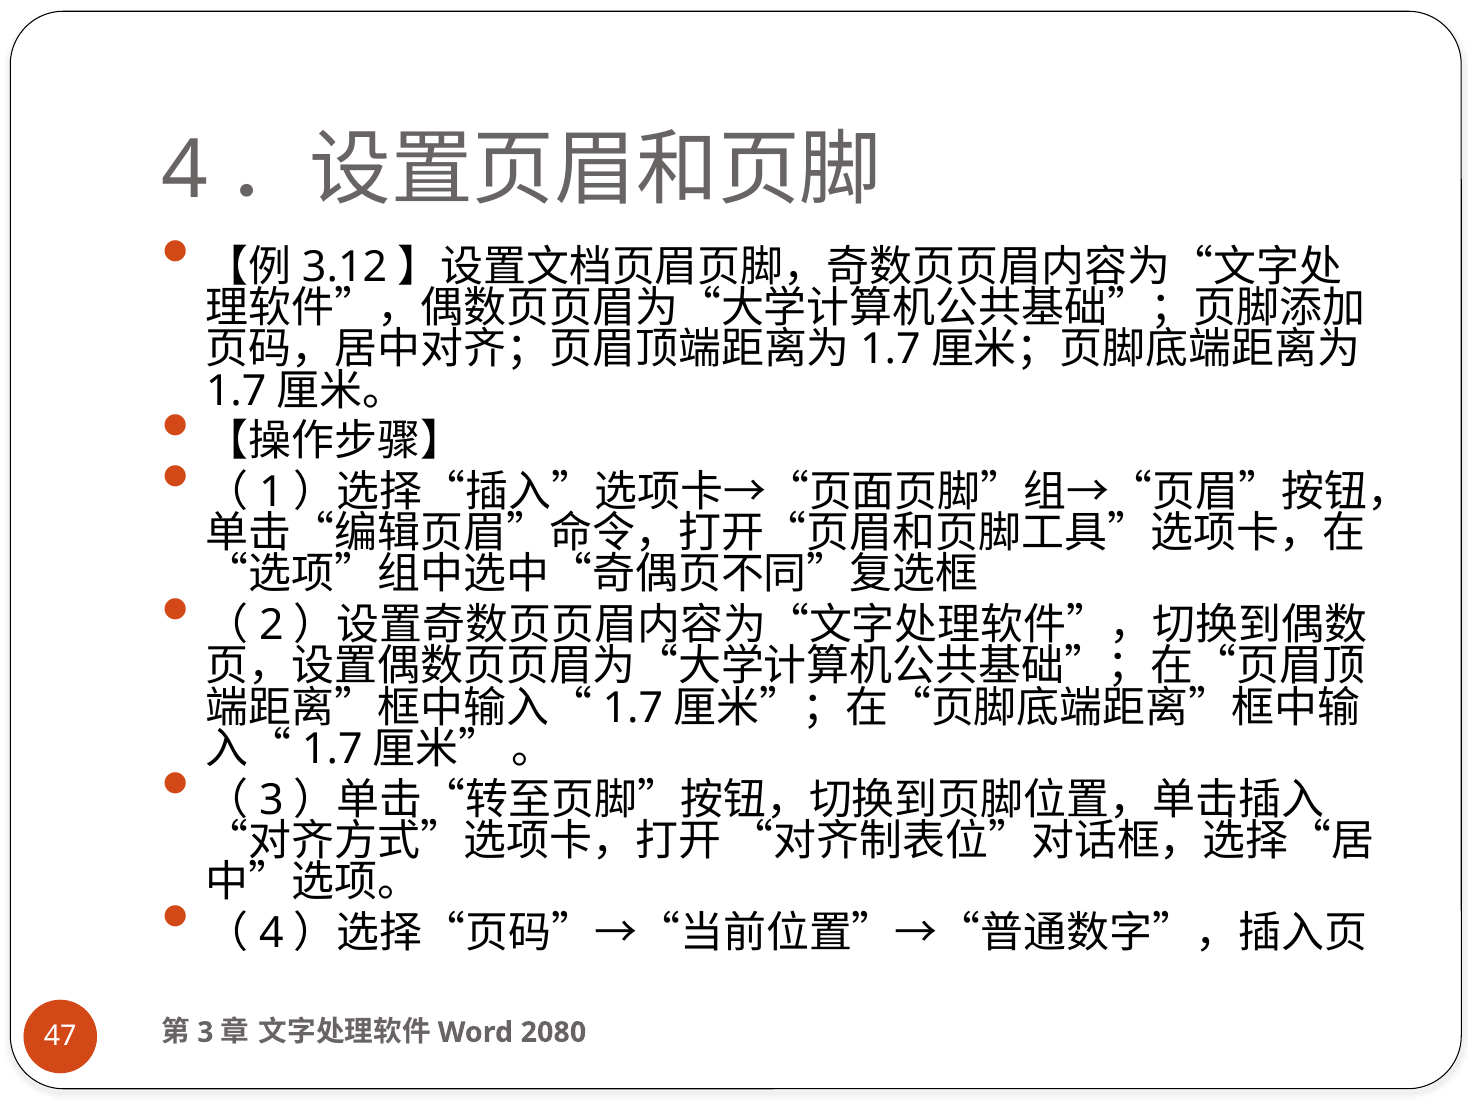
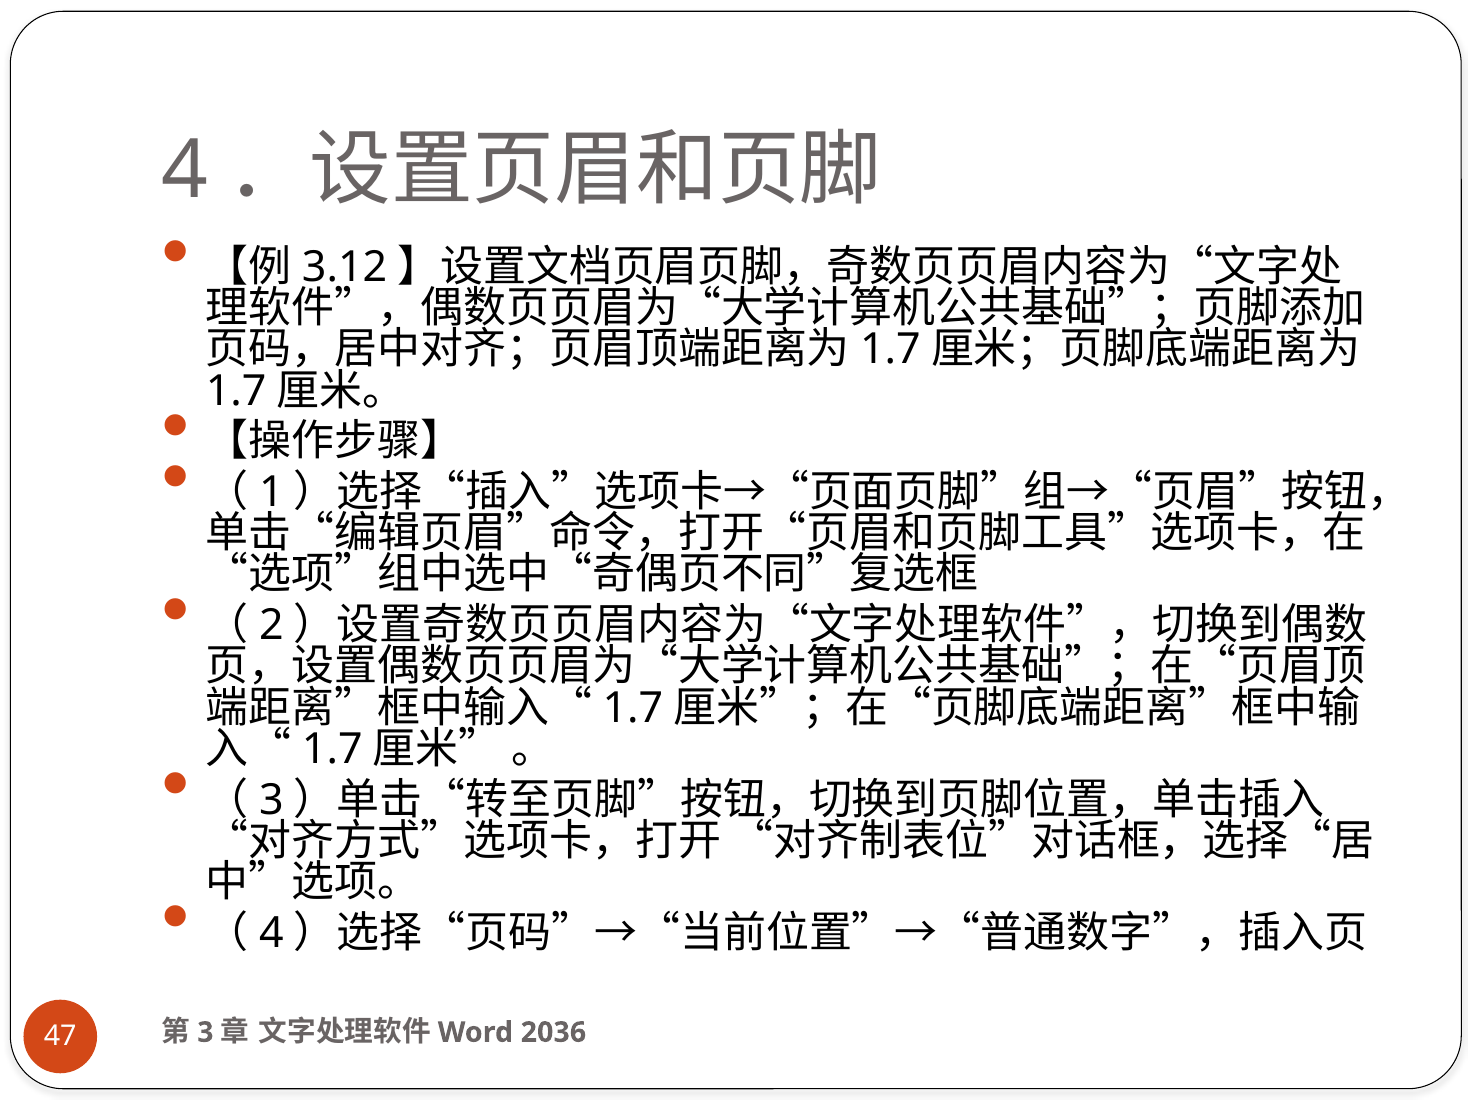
2080: 2080 -> 2036 (553, 1032)
